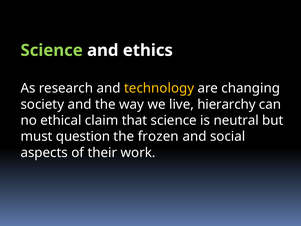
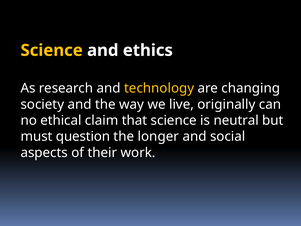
Science colour: light green -> yellow (52, 50)
hierarchy: hierarchy -> originally (226, 104)
frozen: frozen -> longer (158, 136)
